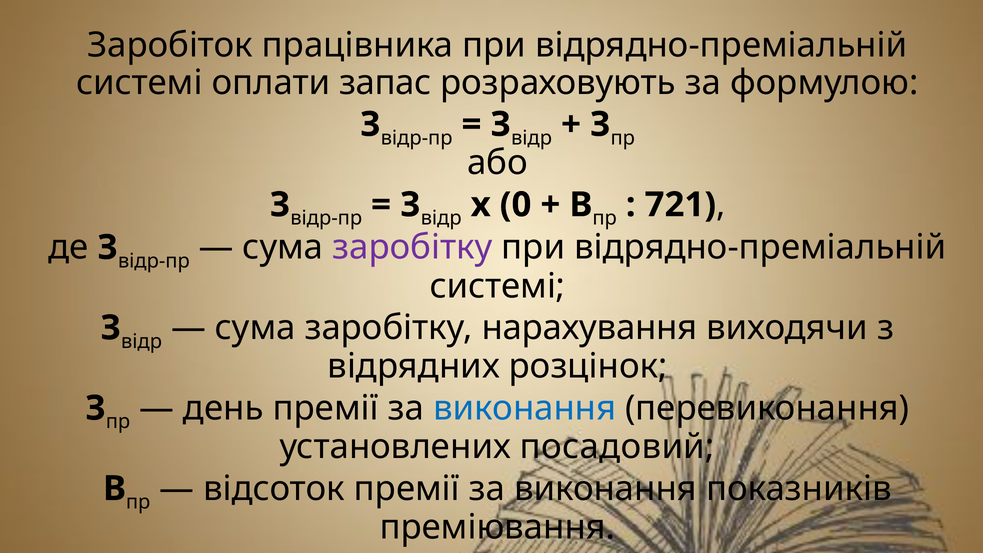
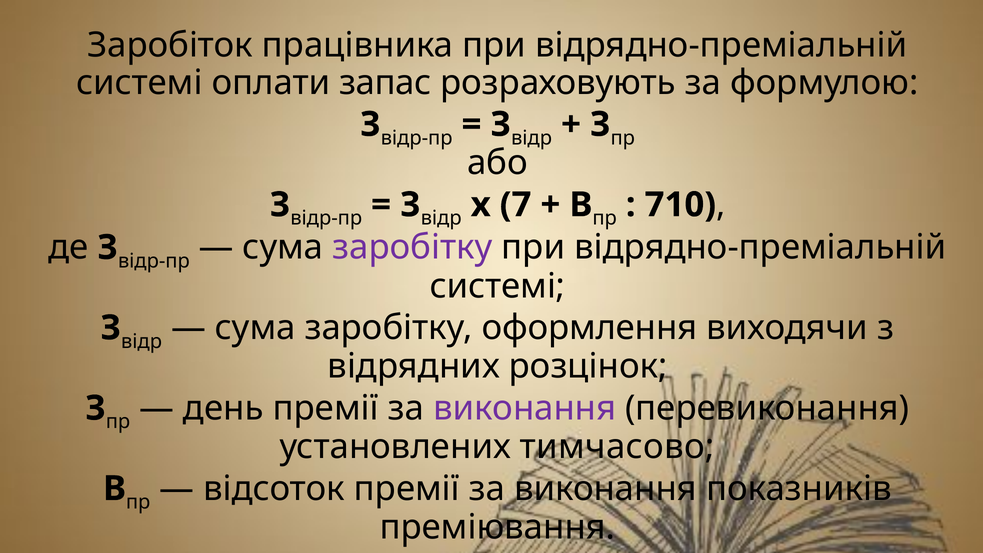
0: 0 -> 7 (516, 205)
721: 721 -> 710 (680, 205)
нарахування: нарахування -> оформлення (589, 328)
виконання colour: blue -> purple (525, 408)
посадовий: посадовий -> тимчасово (617, 447)
